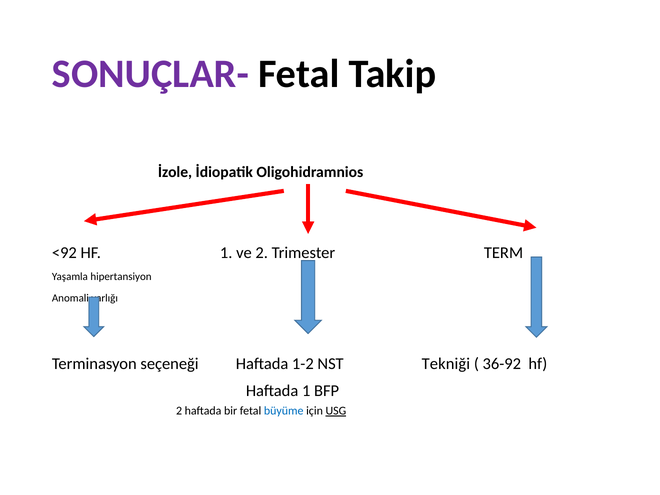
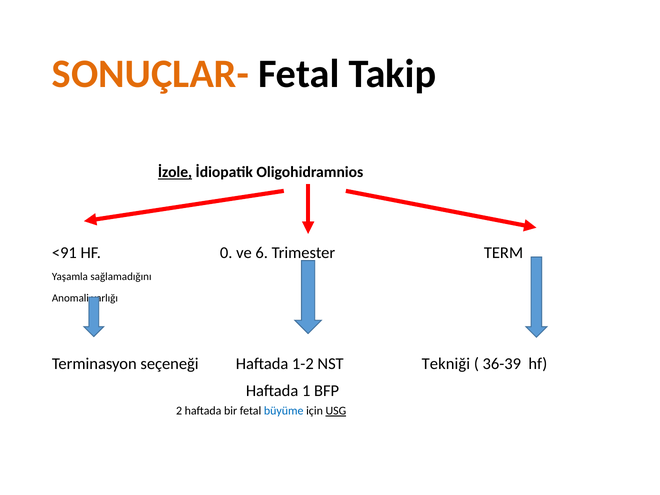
SONUÇLAR- colour: purple -> orange (150, 74)
İzole underline: none -> present (175, 172)
<92: <92 -> <91 (64, 253)
HF 1: 1 -> 0 (226, 253)
ve 2: 2 -> 6 (262, 253)
hipertansiyon: hipertansiyon -> sağlamadığını (121, 277)
36-92: 36-92 -> 36-39 (502, 364)
